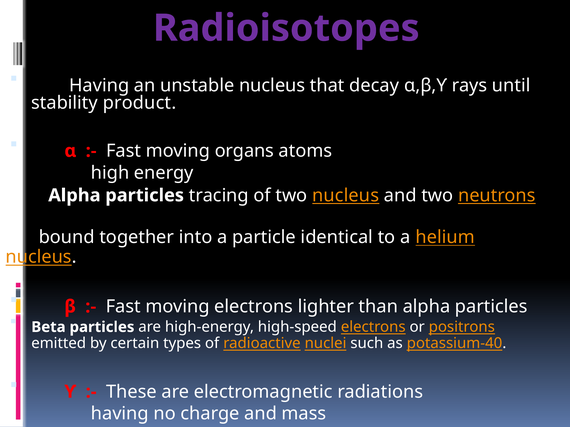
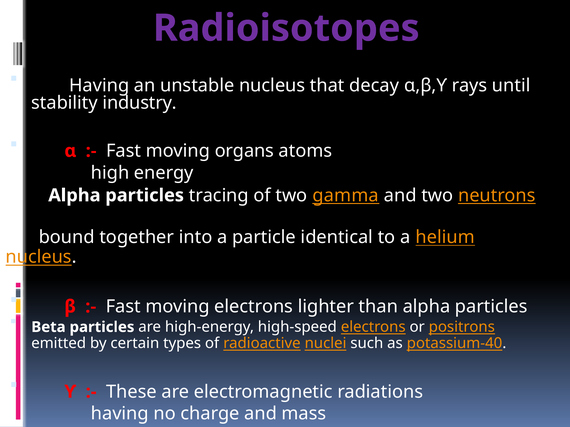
product: product -> industry (140, 103)
two nucleus: nucleus -> gamma (346, 196)
